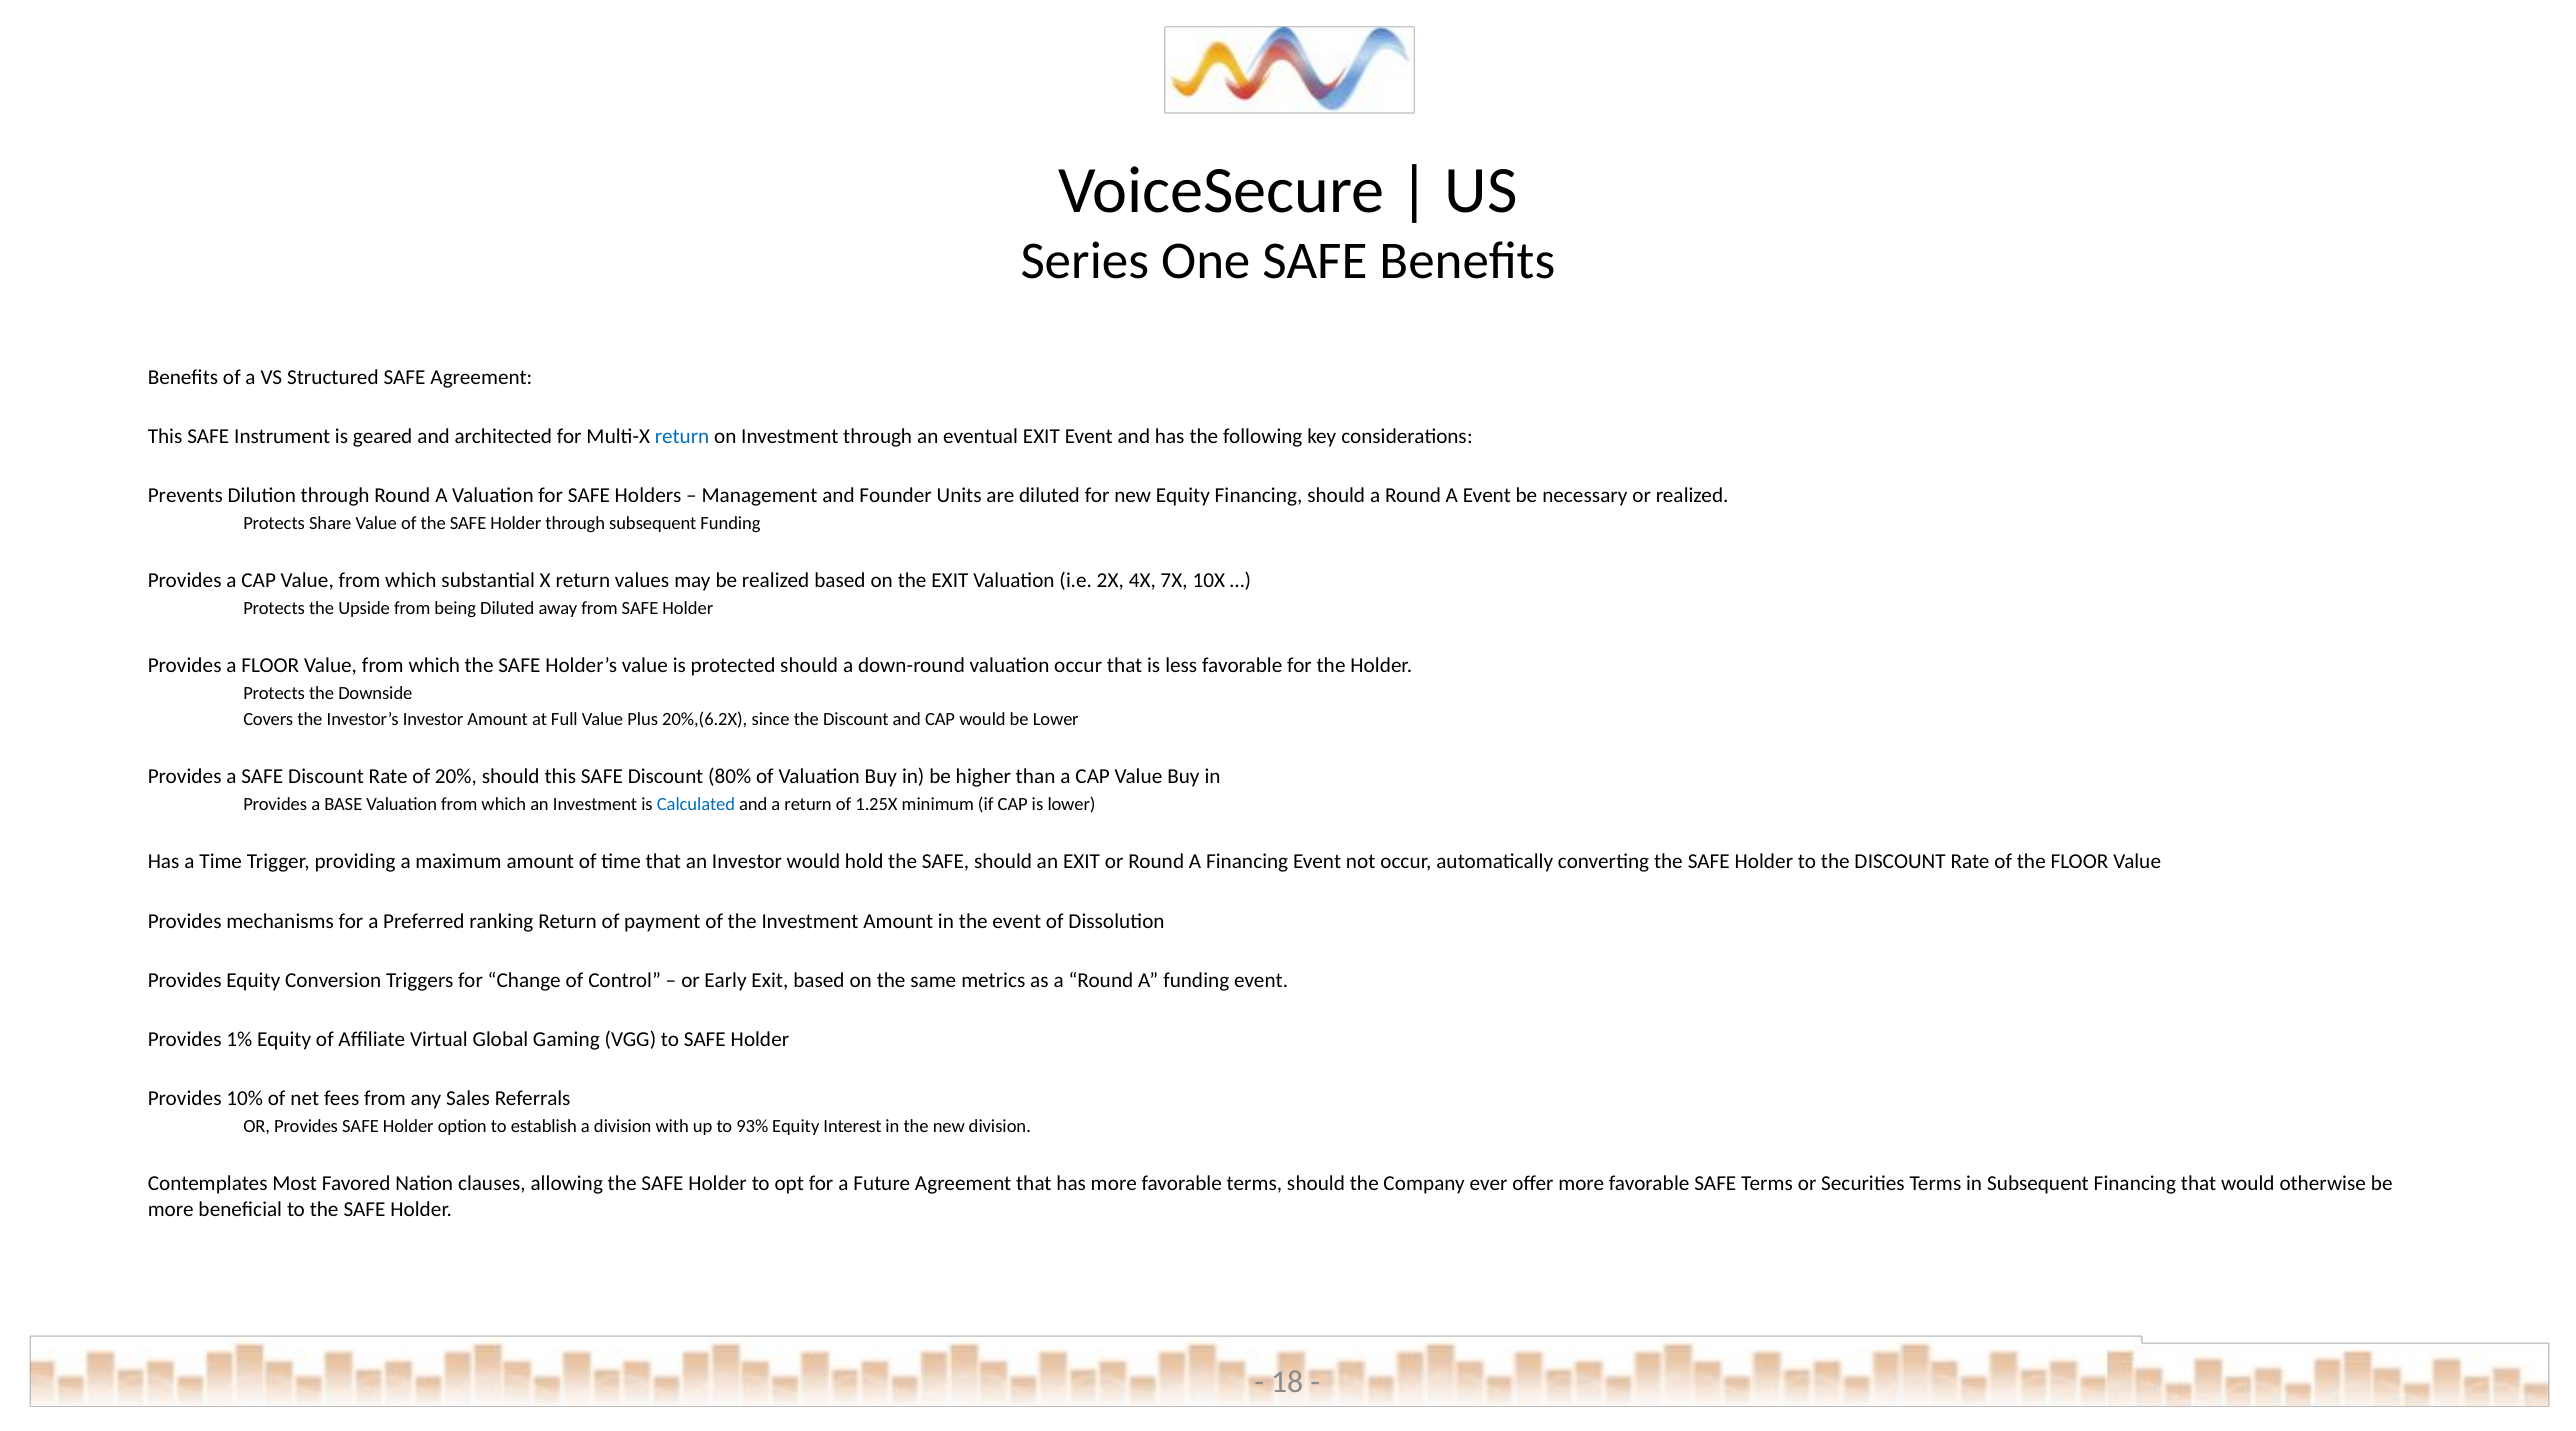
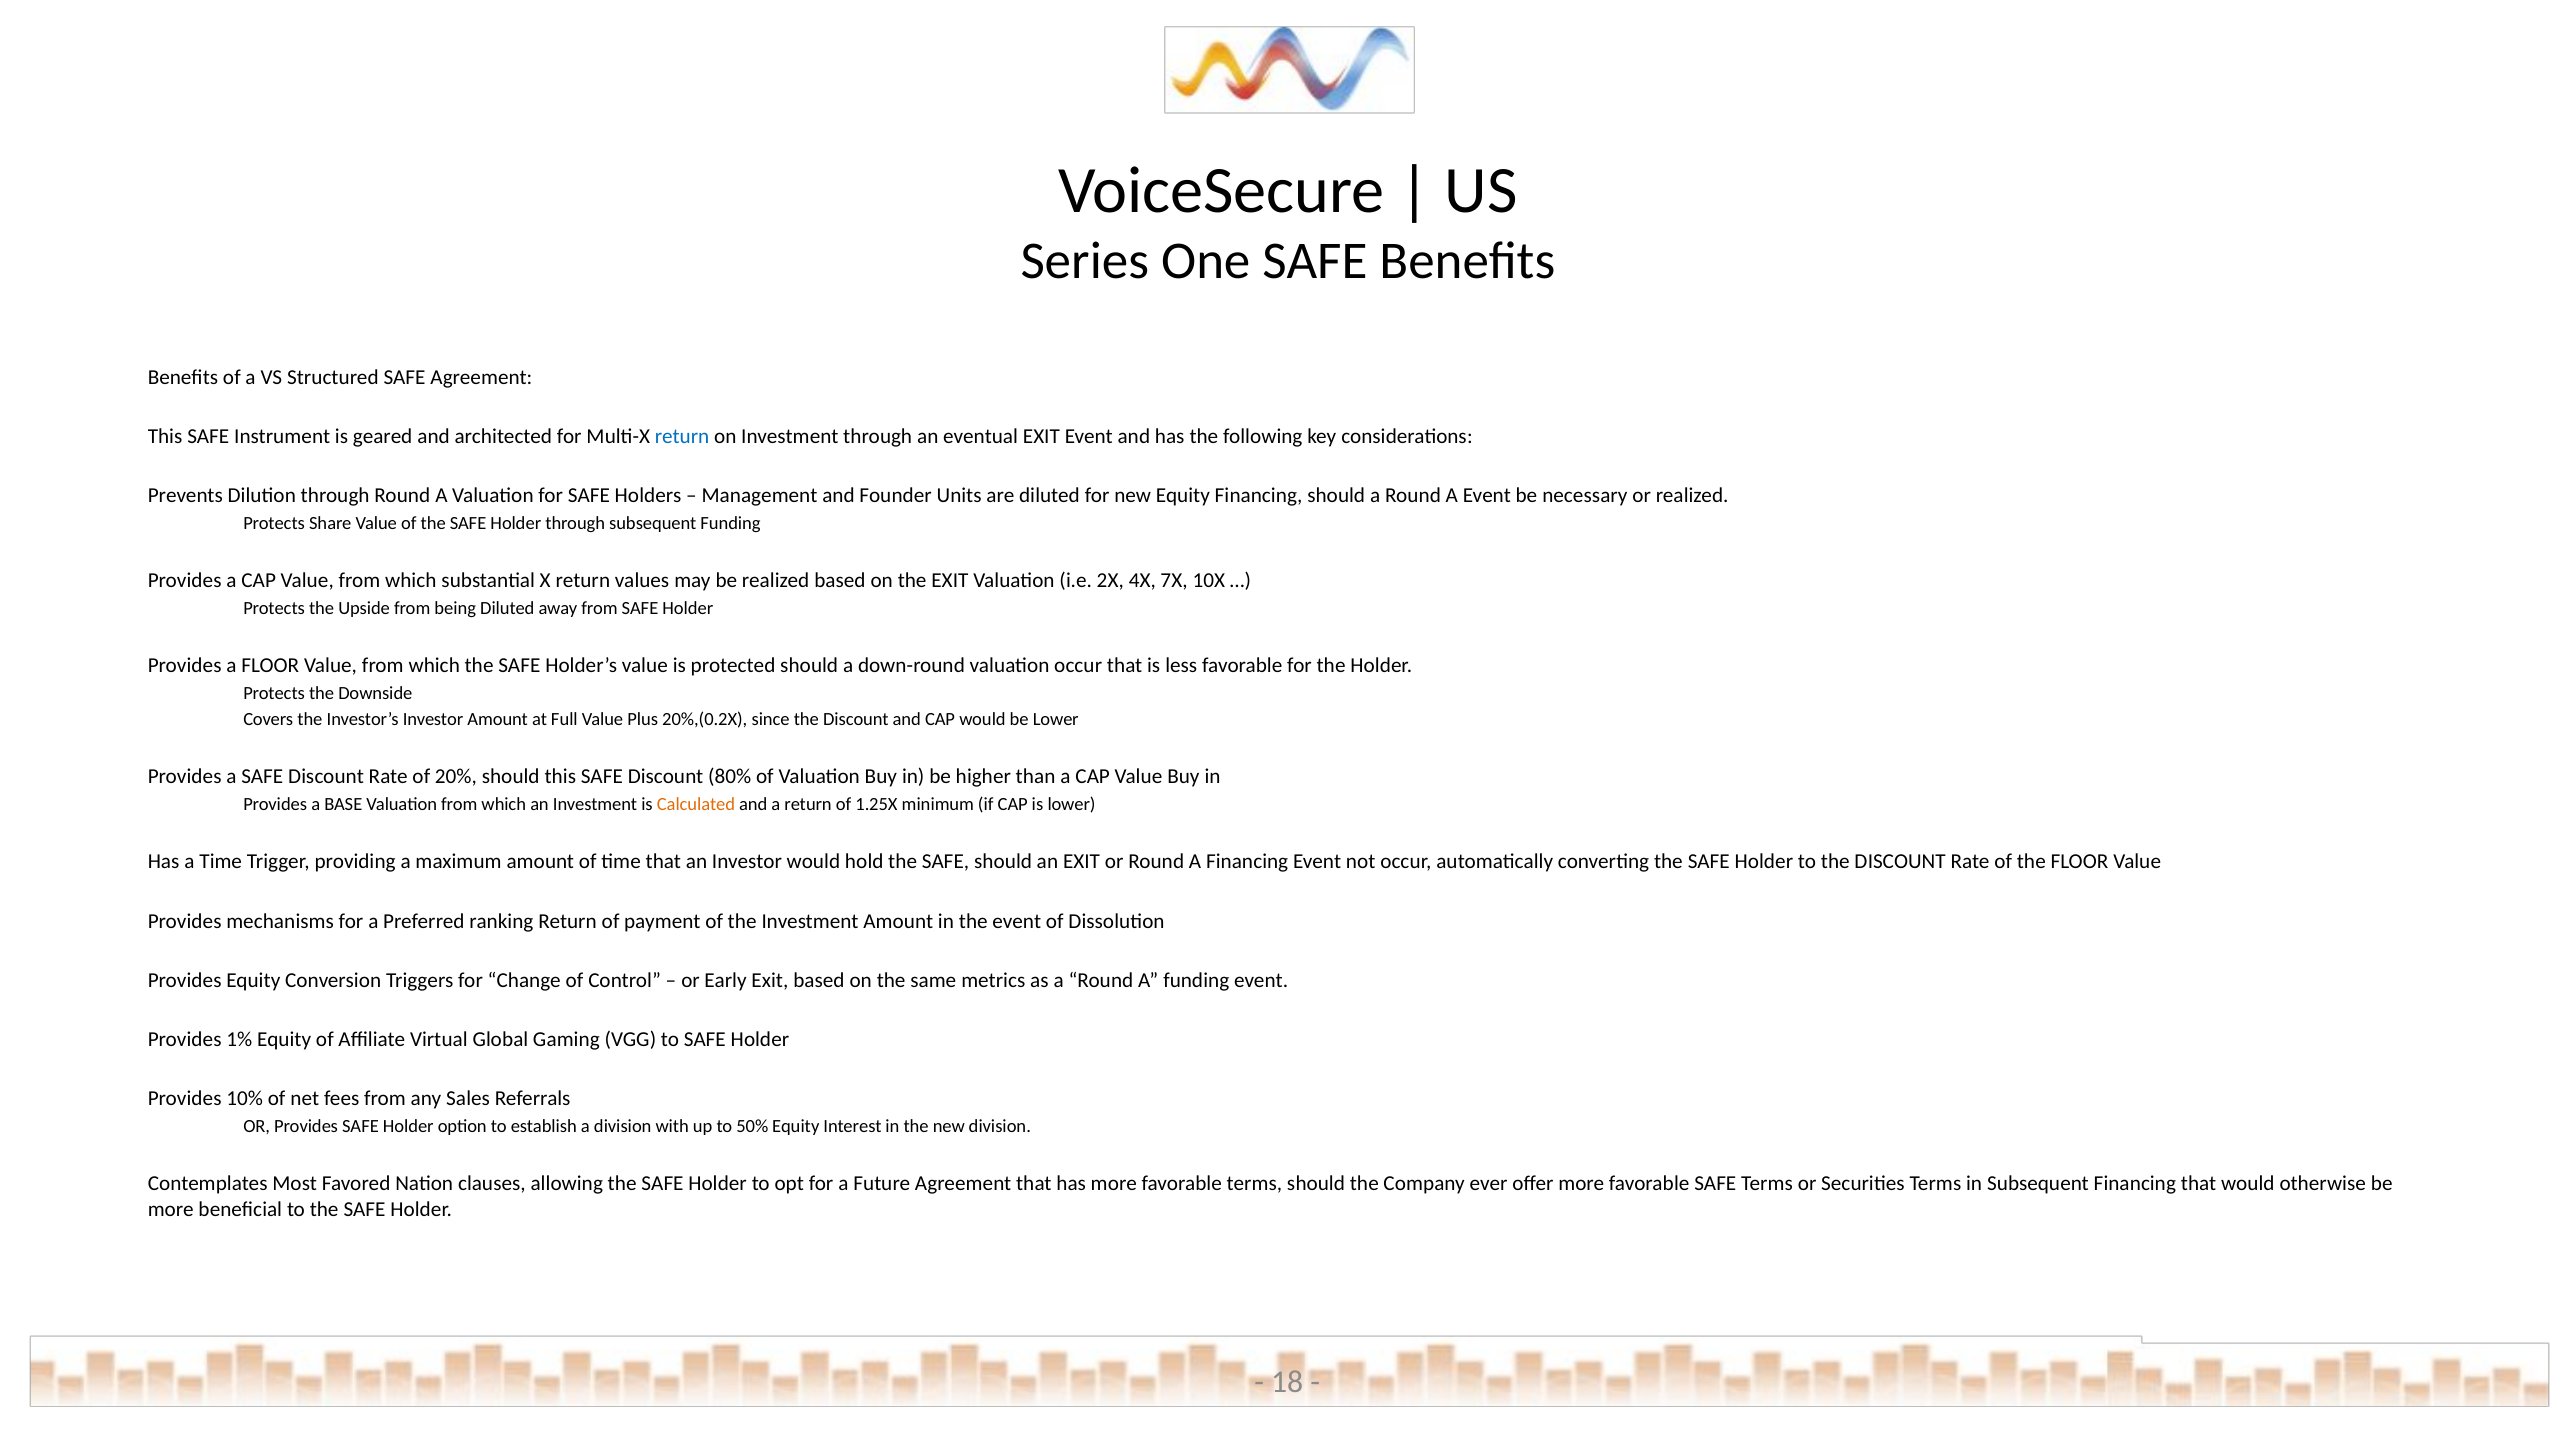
20%,(6.2X: 20%,(6.2X -> 20%,(0.2X (705, 719)
Calculated colour: blue -> orange (696, 804)
93%: 93% -> 50% (752, 1126)
